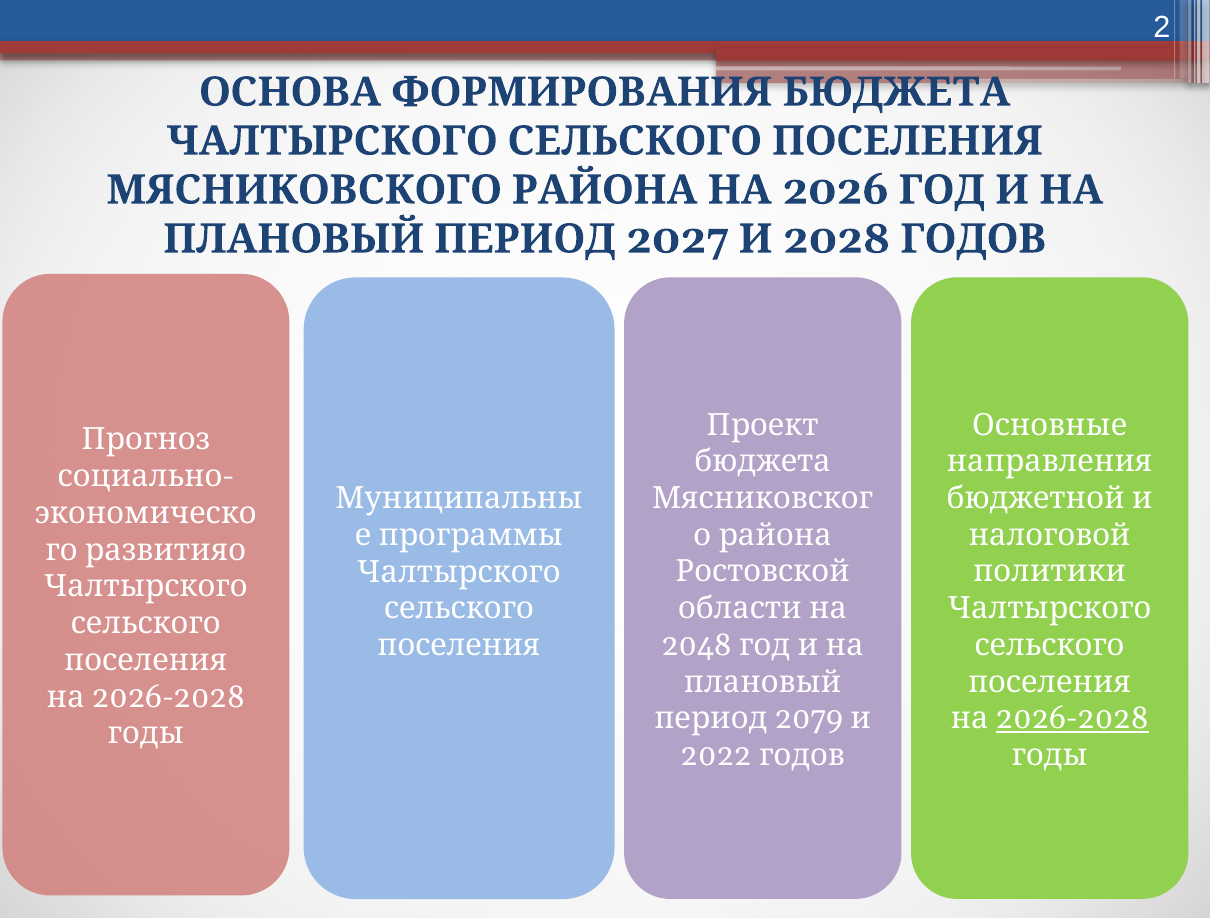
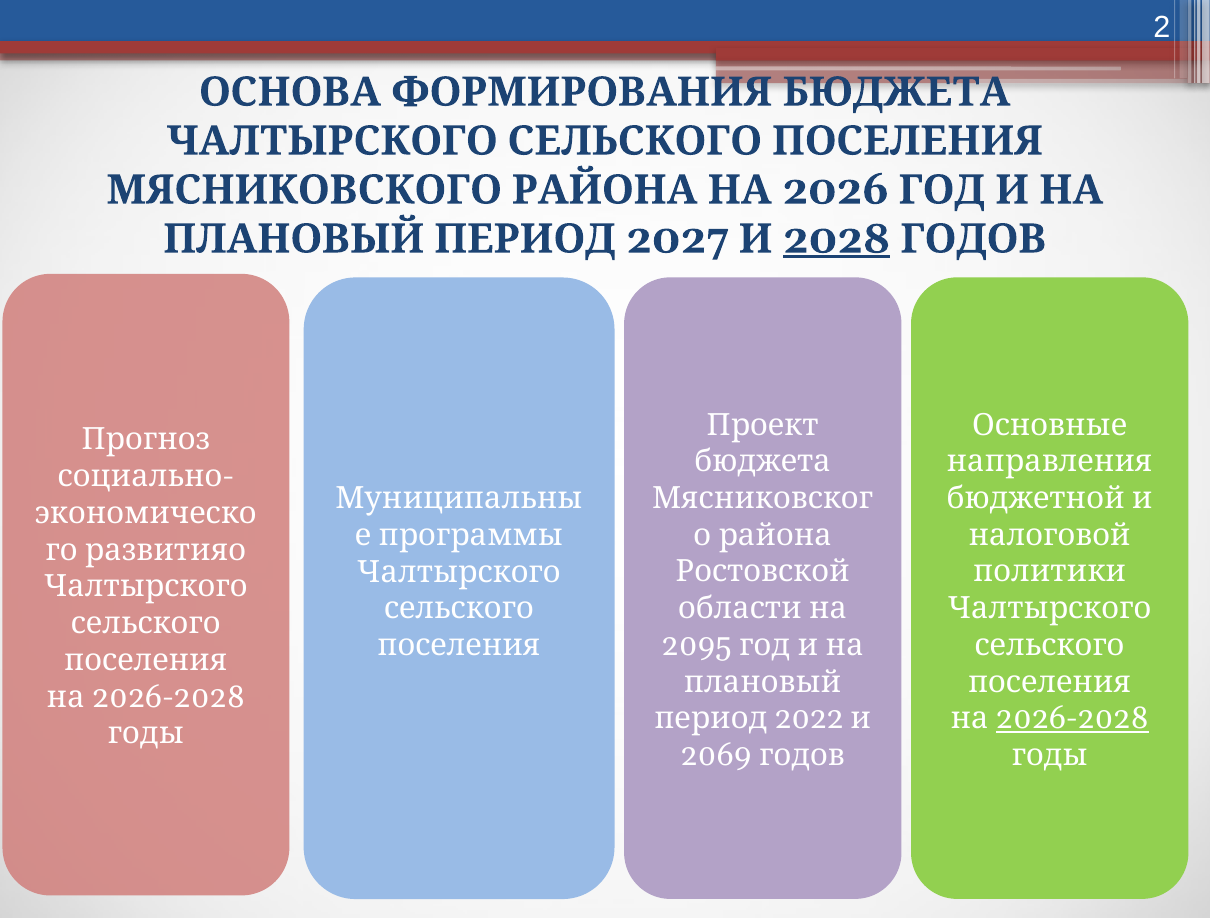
2028 underline: none -> present (837, 239)
2048: 2048 -> 2095 (696, 645)
2079: 2079 -> 2022 (809, 719)
2022: 2022 -> 2069 (716, 756)
